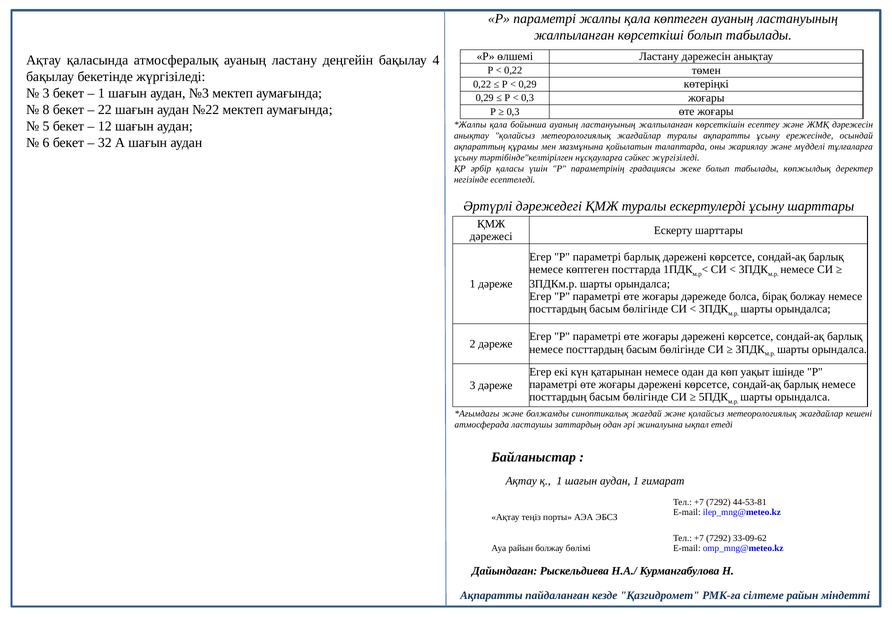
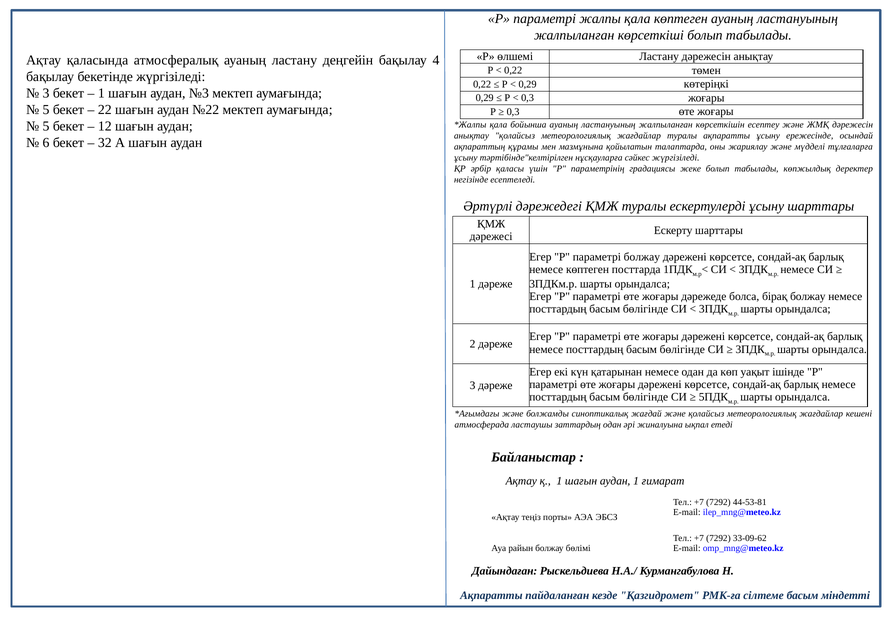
8: 8 -> 5 (46, 110)
параметрі барлық: барлық -> болжау (642, 257)
сілтеме райын: райын -> басым (803, 596)
